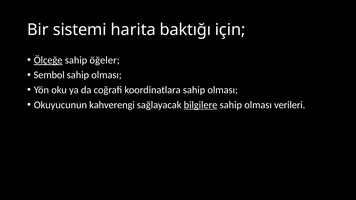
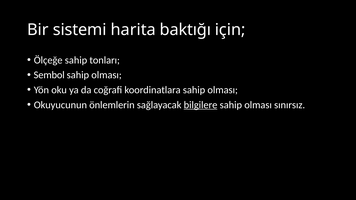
Ölçeğe underline: present -> none (48, 60)
öğeler: öğeler -> tonları (105, 60)
kahverengi: kahverengi -> önlemlerin (112, 105)
verileri: verileri -> sınırsız (290, 105)
